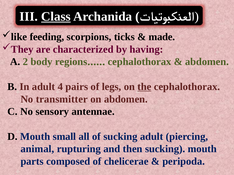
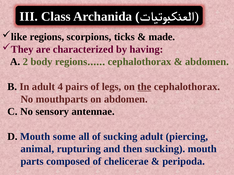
Class underline: present -> none (56, 17)
like feeding: feeding -> regions (47, 37)
transmitter: transmitter -> mouthparts (62, 99)
small: small -> some (64, 137)
